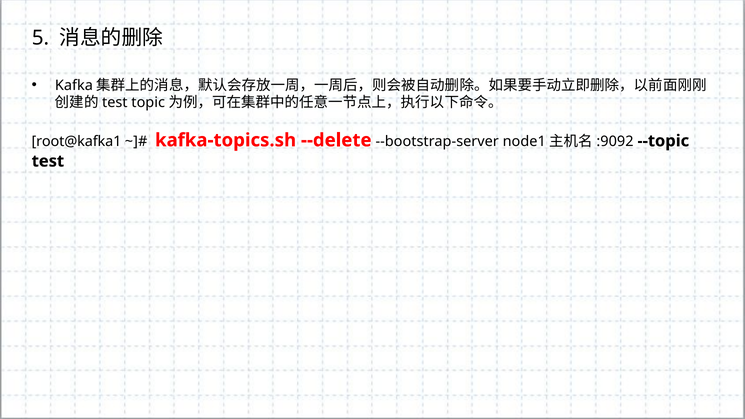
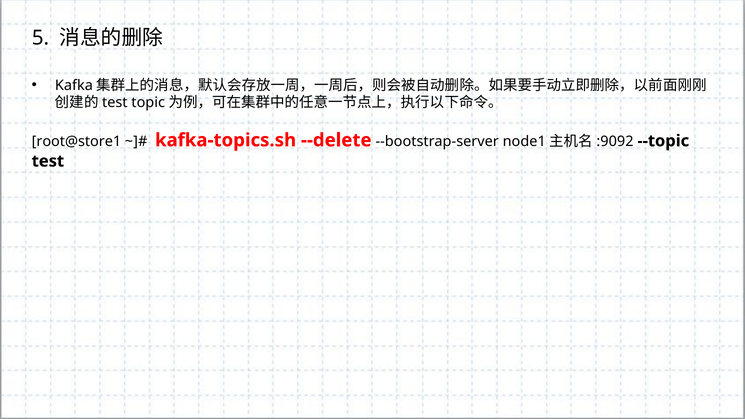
root@kafka1: root@kafka1 -> root@store1 (76, 142)
